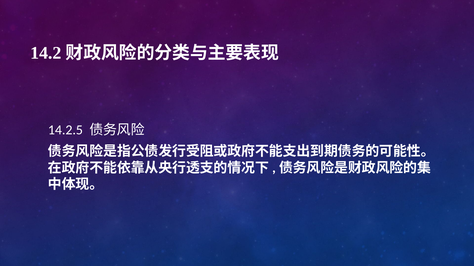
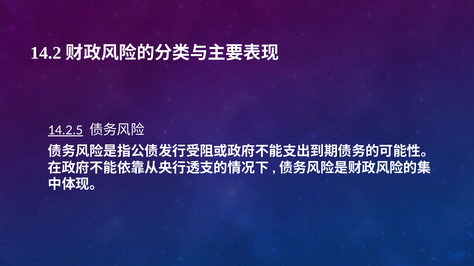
14.2.5 underline: none -> present (65, 130)
